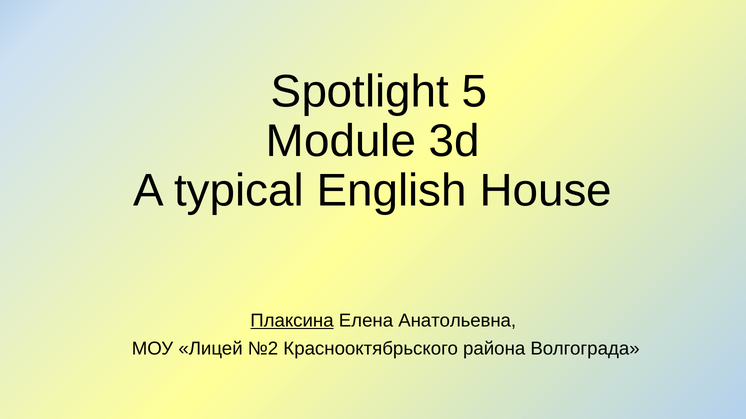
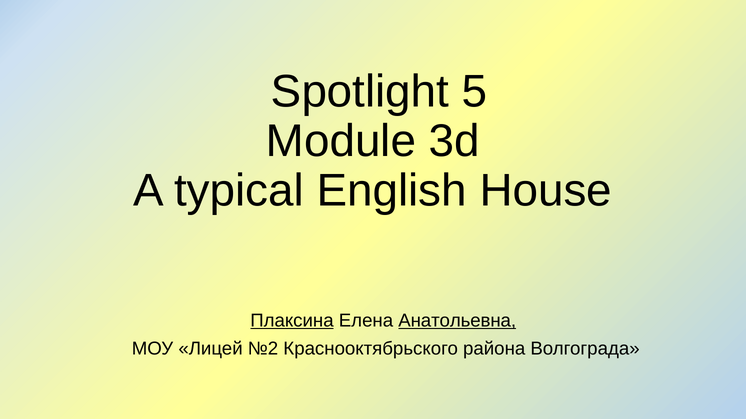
Анатольевна underline: none -> present (457, 321)
